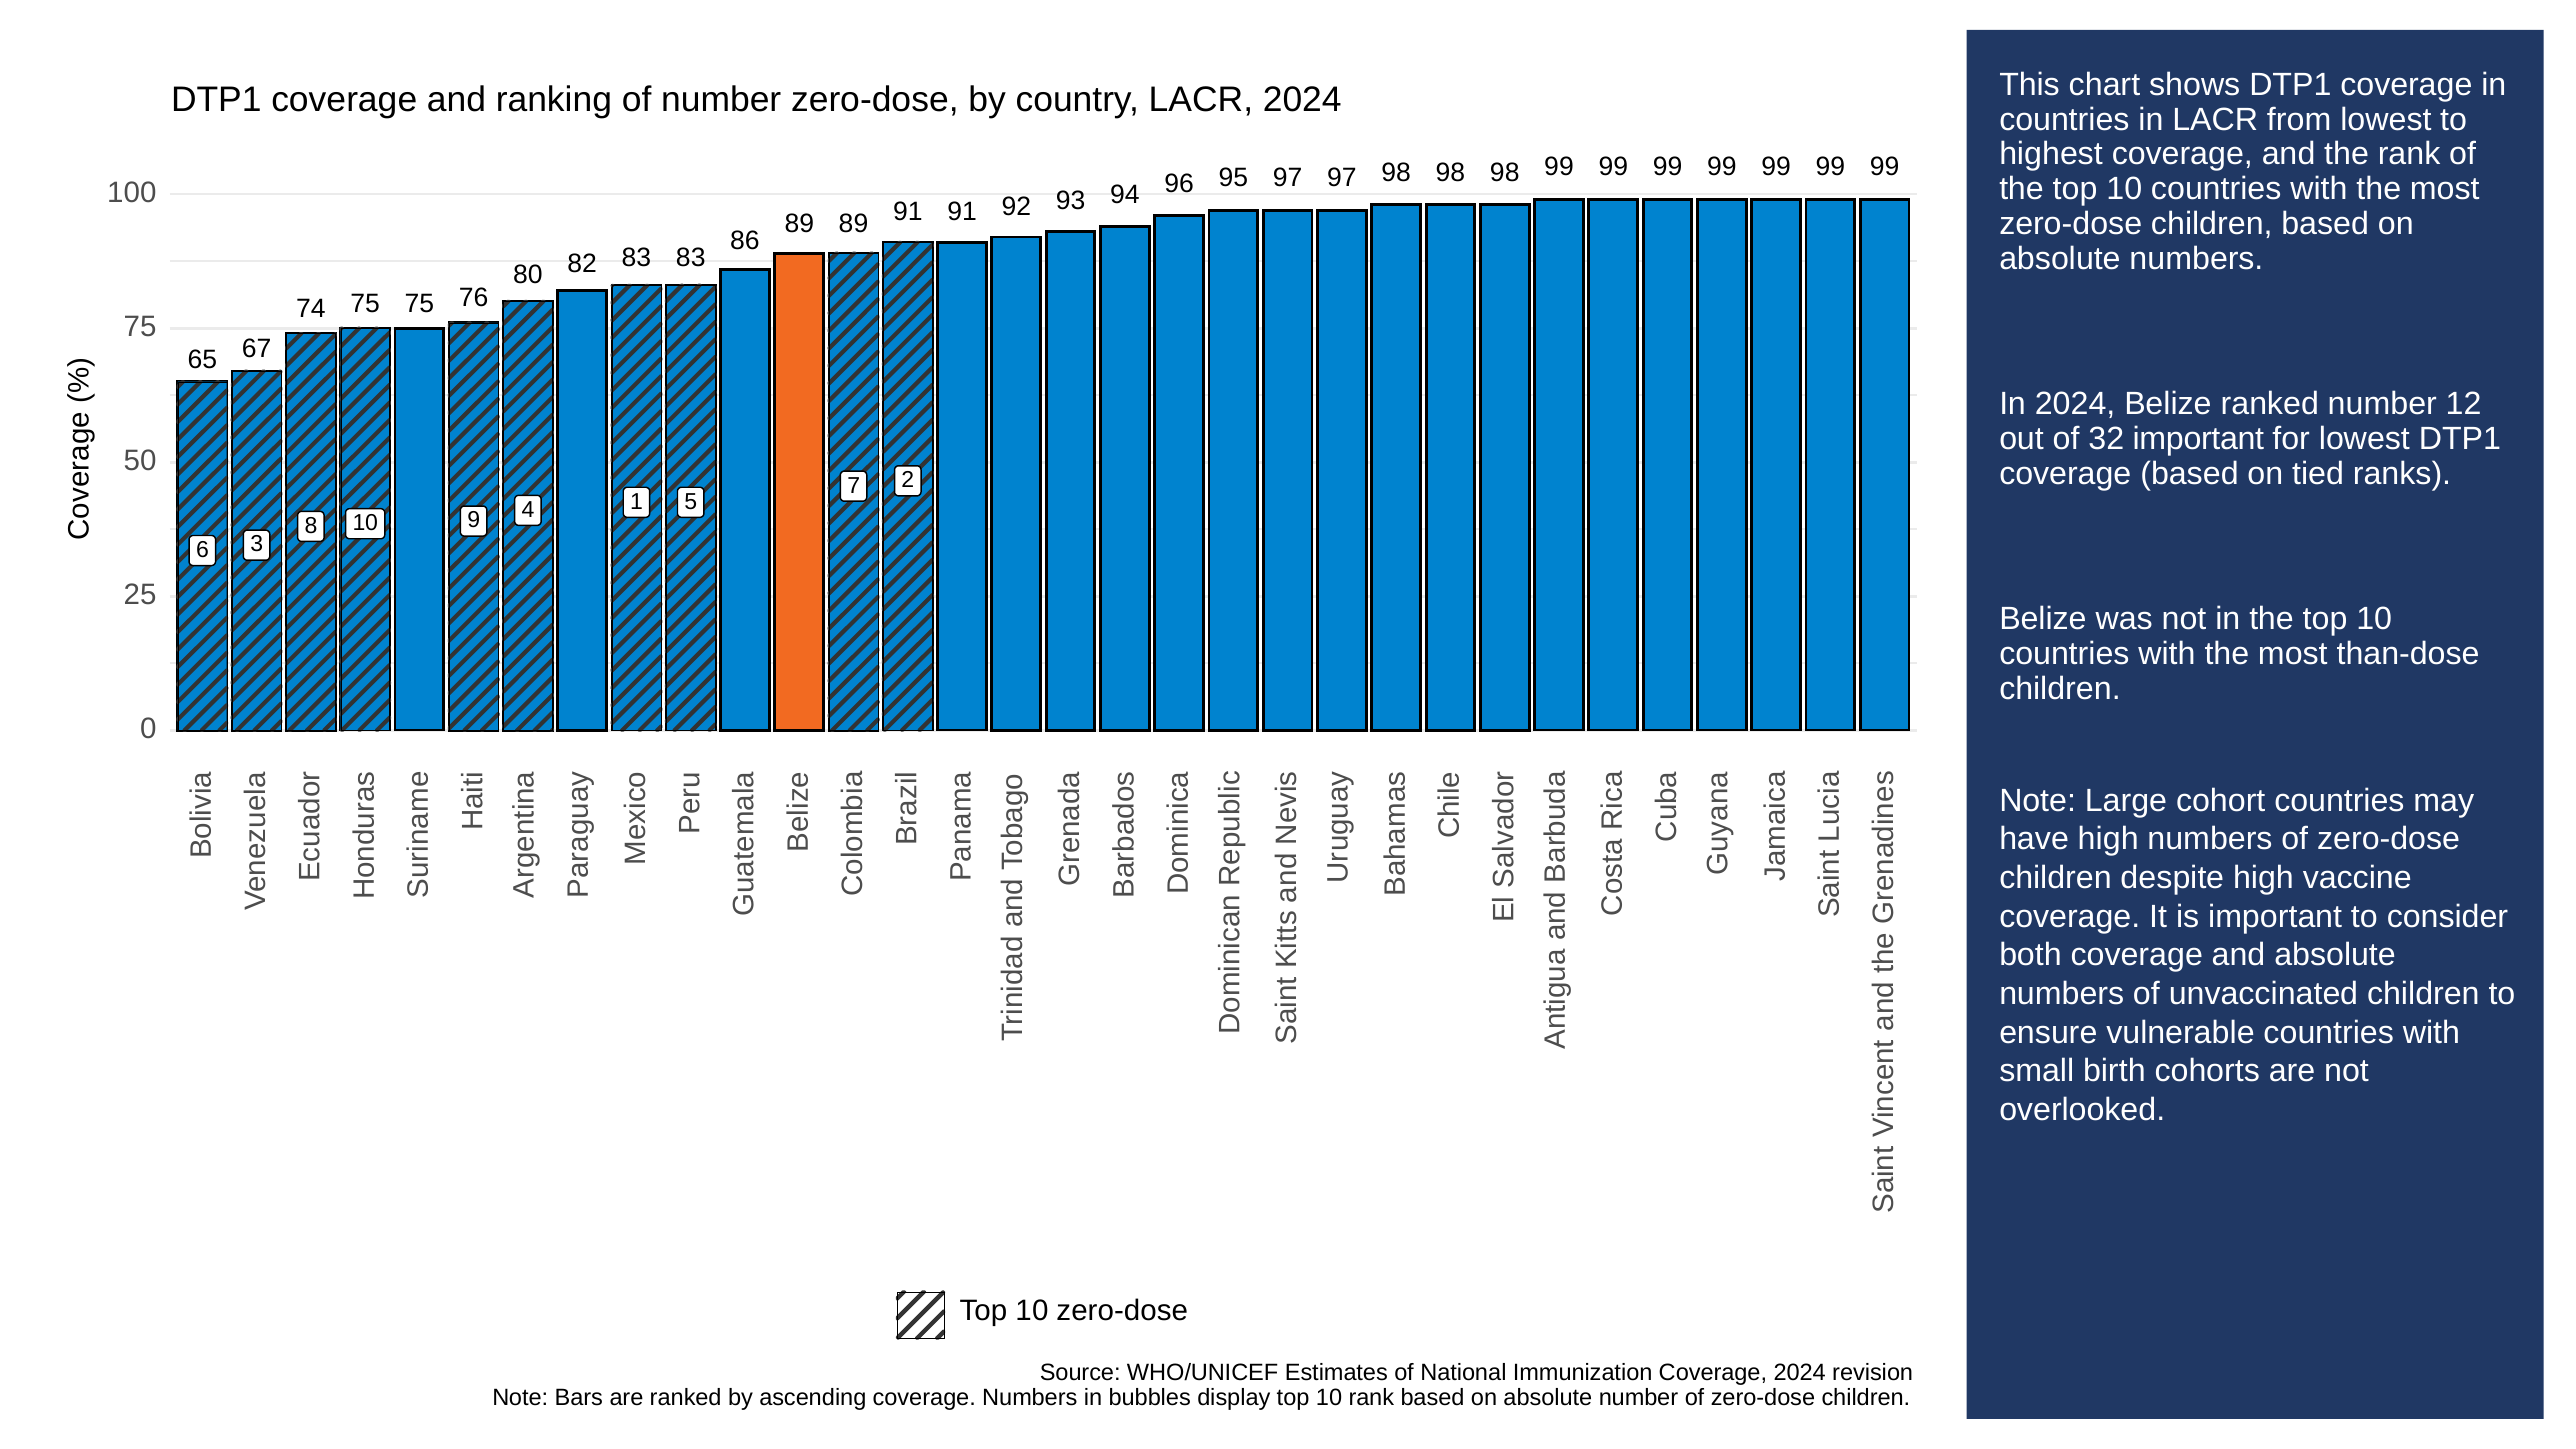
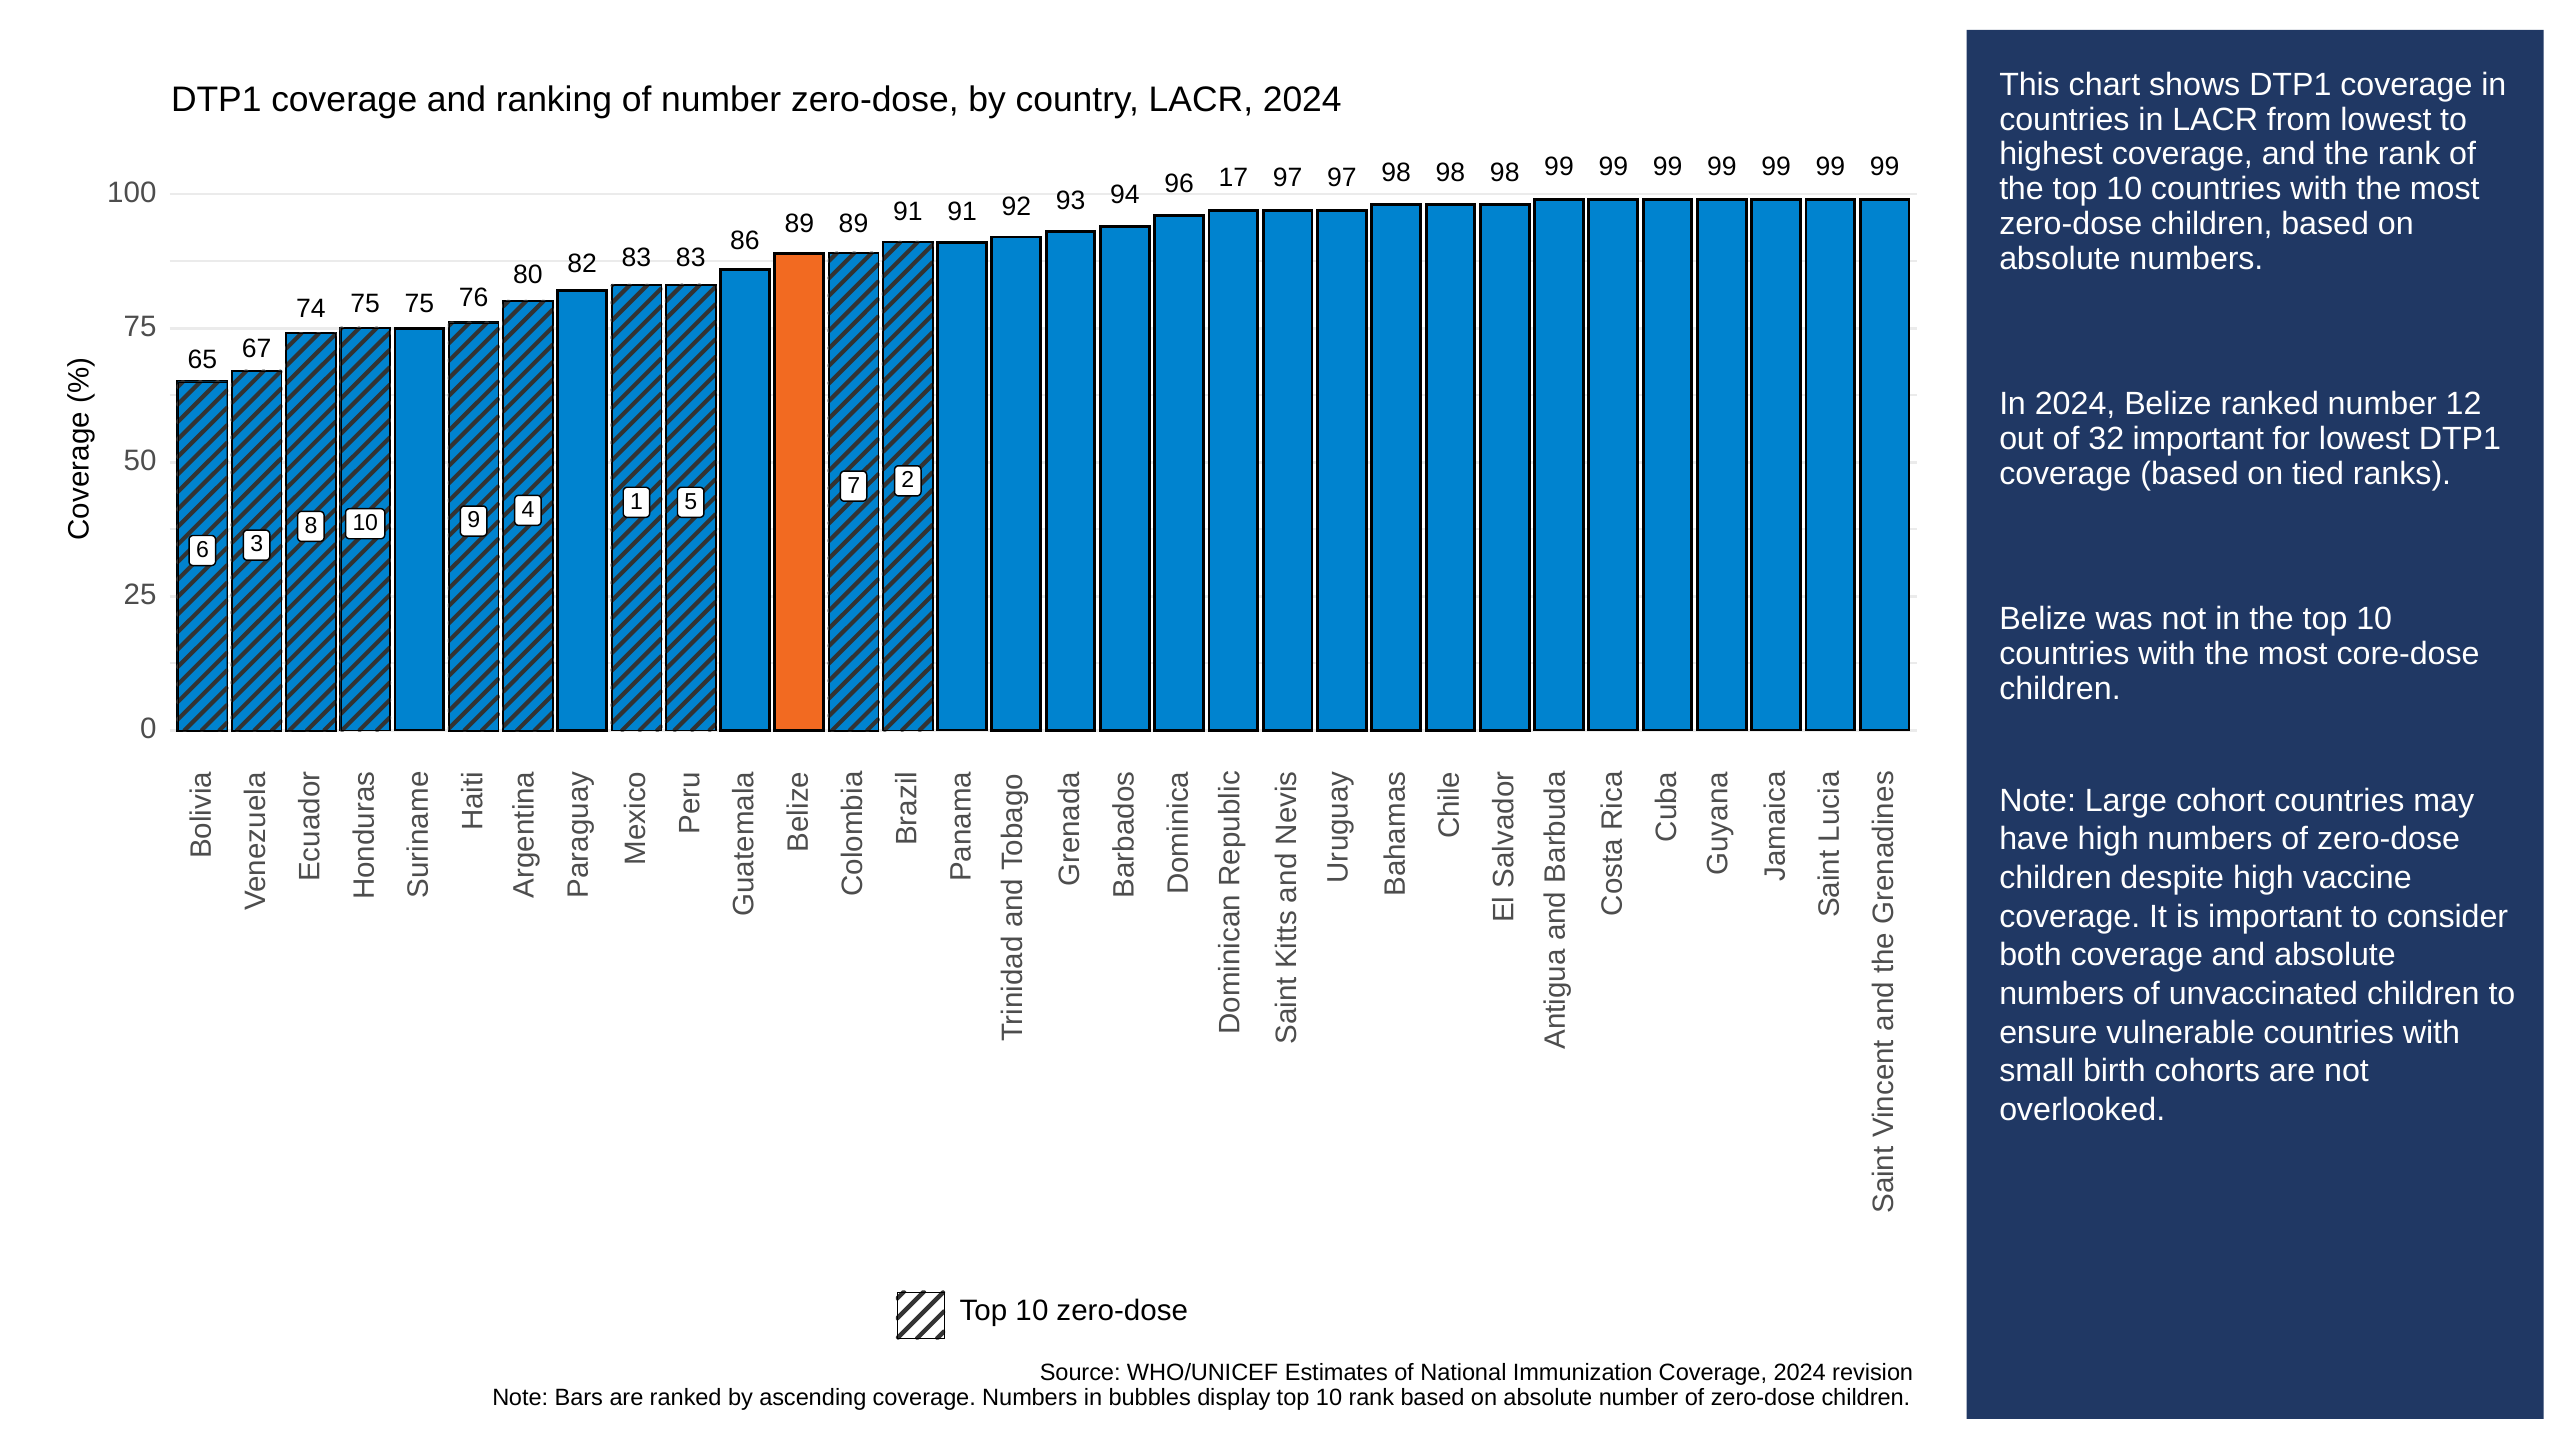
95: 95 -> 17 (1233, 178)
than-dose: than-dose -> core-dose (2408, 654)
